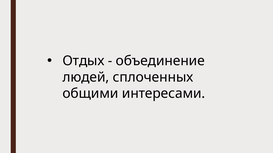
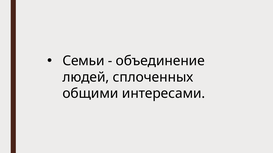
Отдых: Отдых -> Семьи (83, 61)
